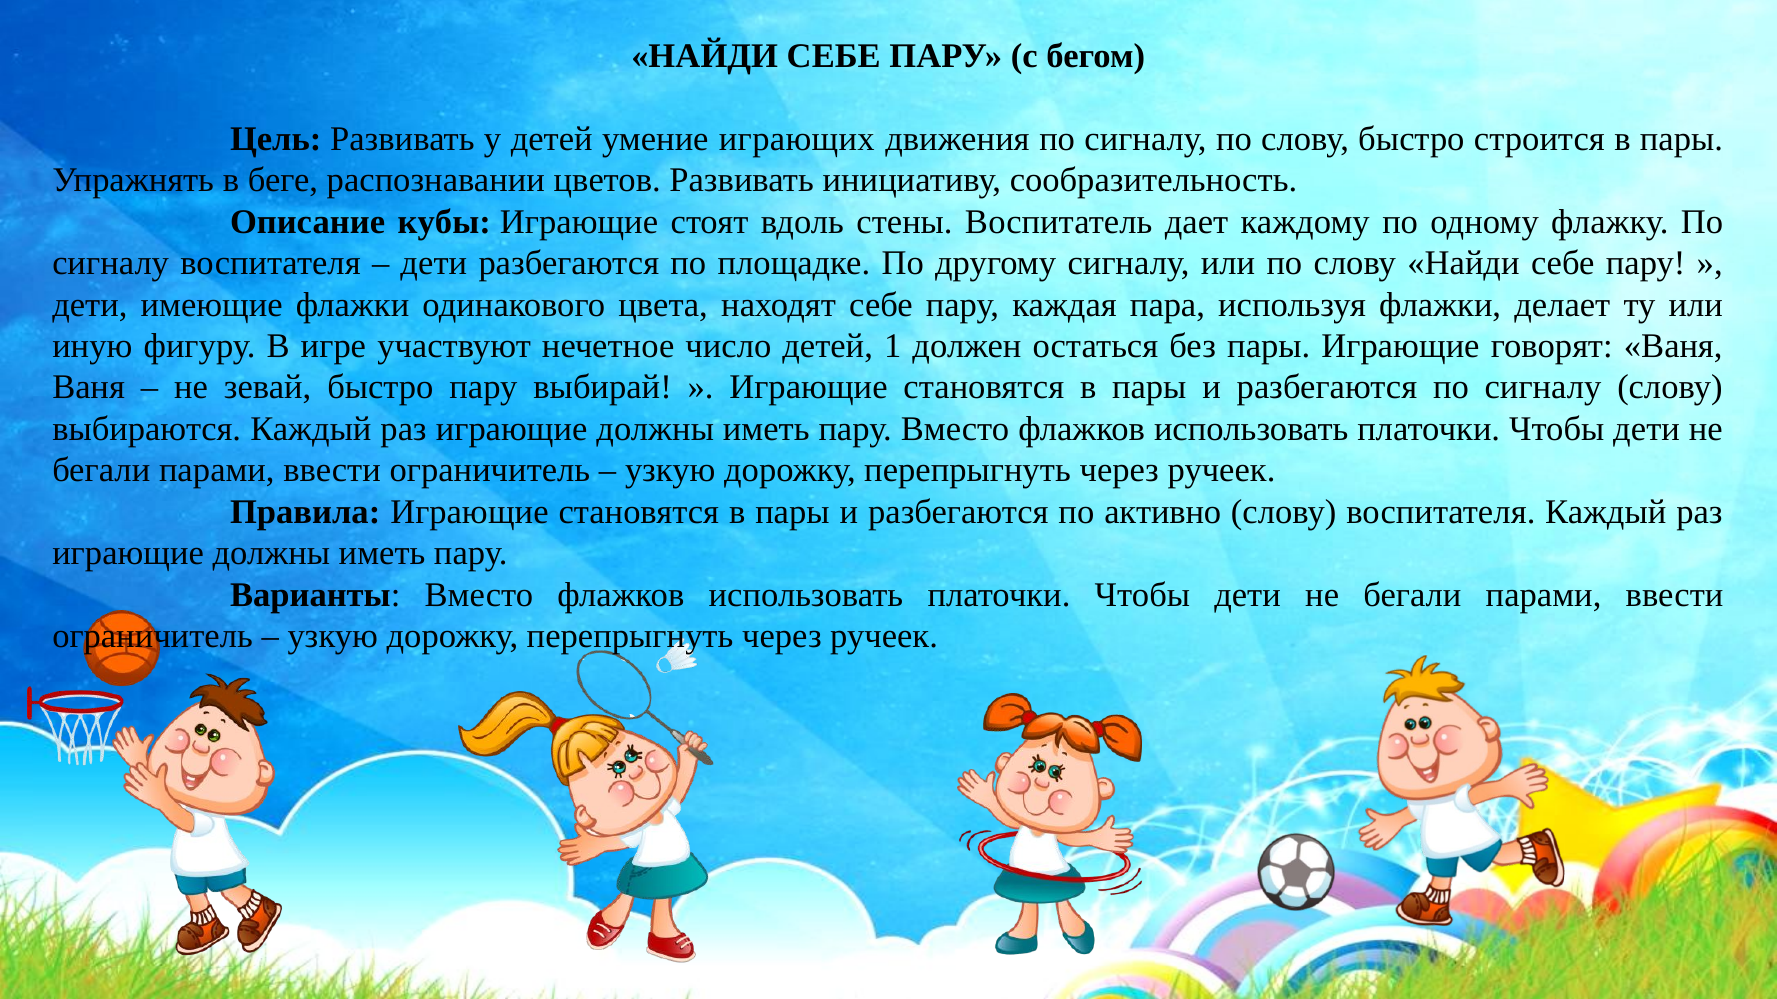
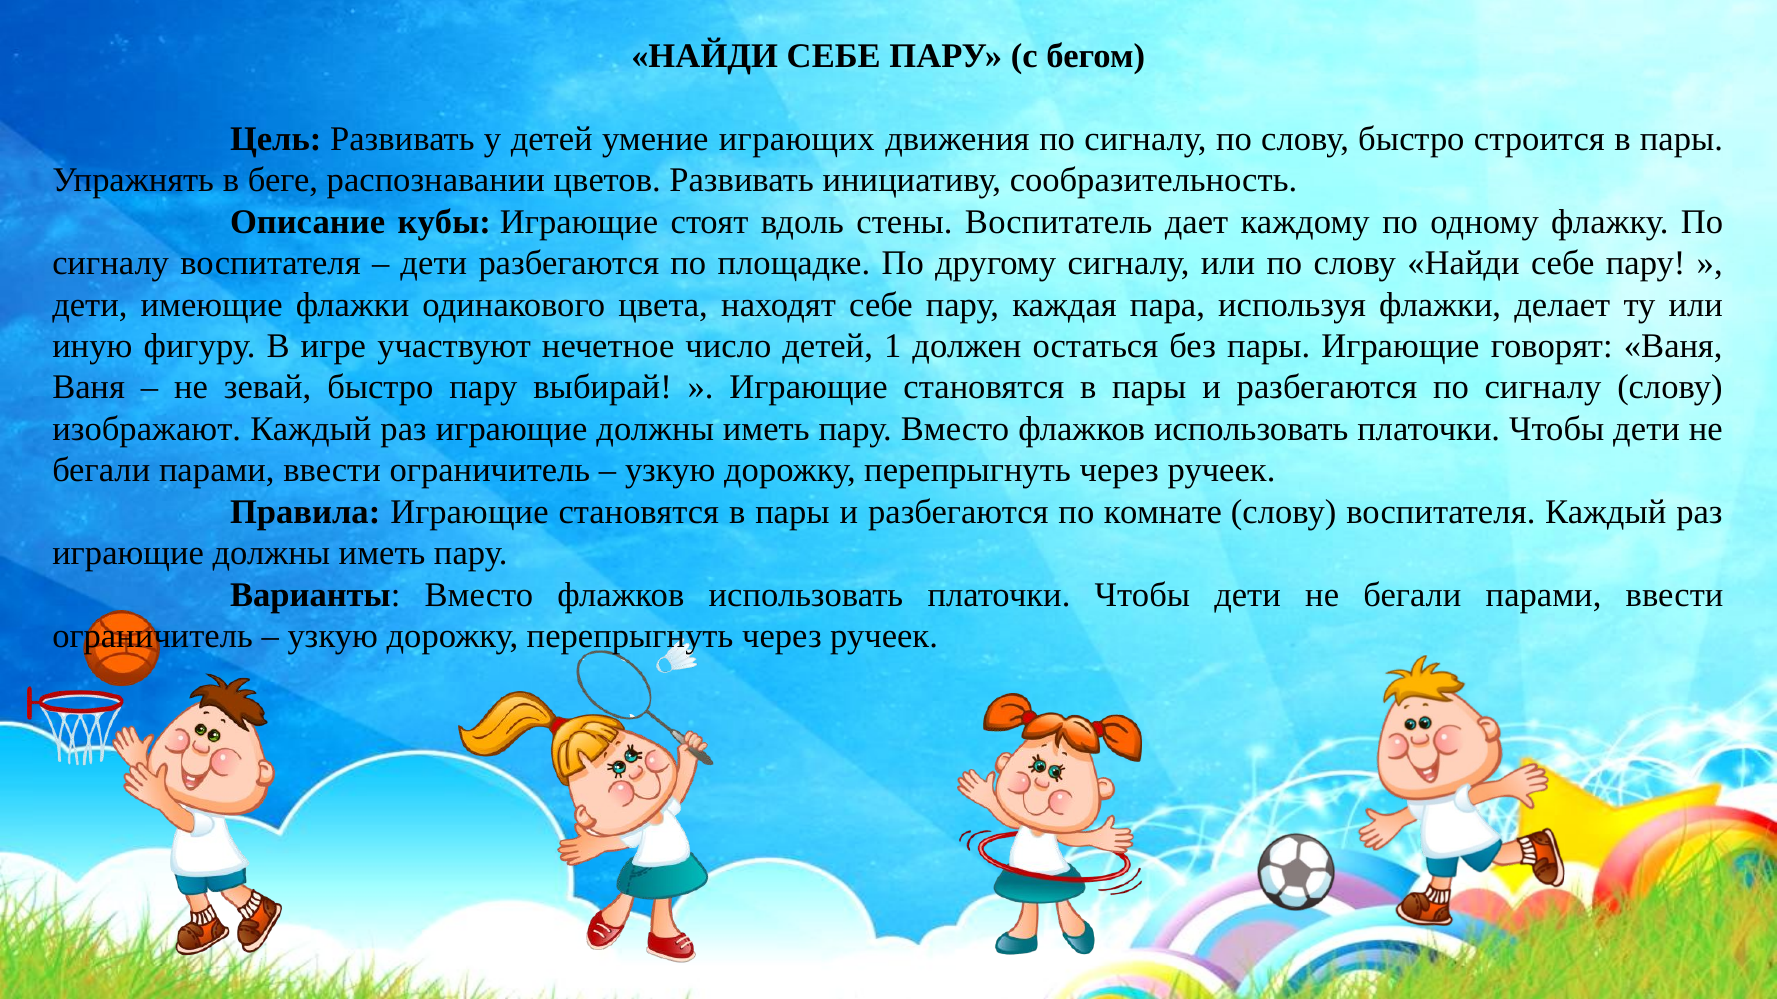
выбираются: выбираются -> изображают (147, 429)
активно: активно -> комнате (1163, 512)
